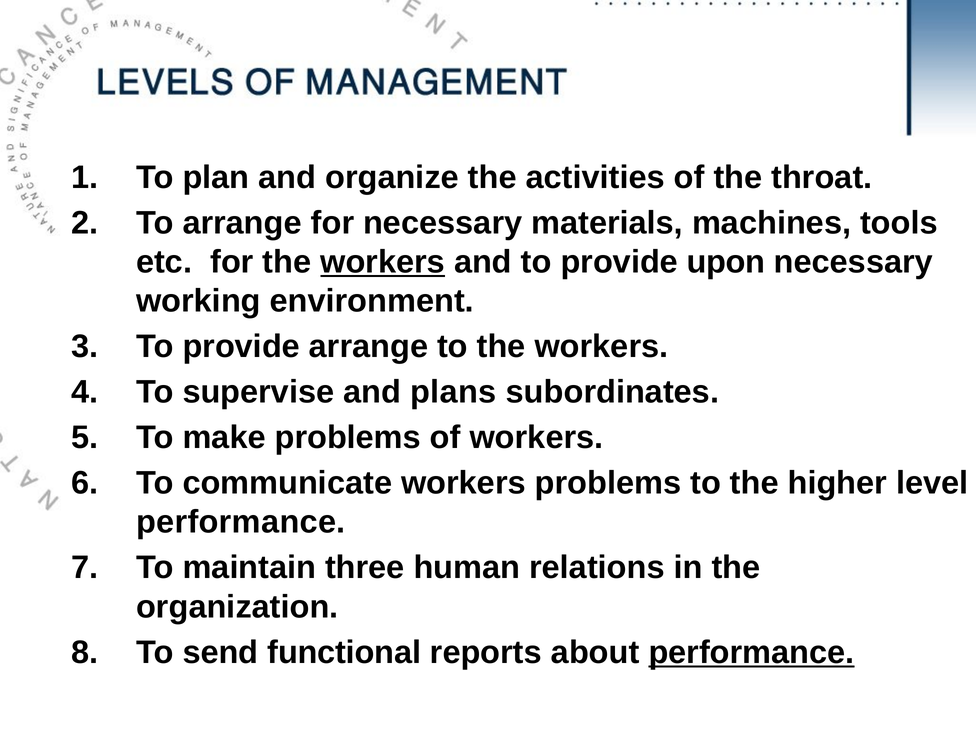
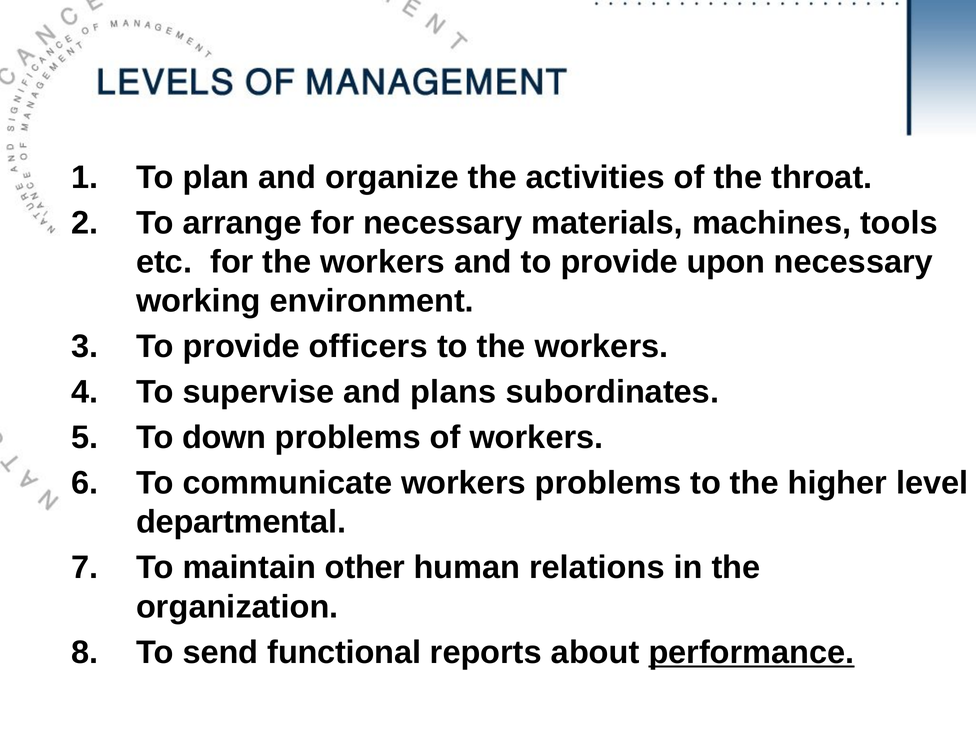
workers underline: present -> none (383, 262)
provide arrange: arrange -> officers (368, 347)
make: make -> down (224, 438)
performance: performance -> departmental (241, 522)
three: three -> other (365, 568)
